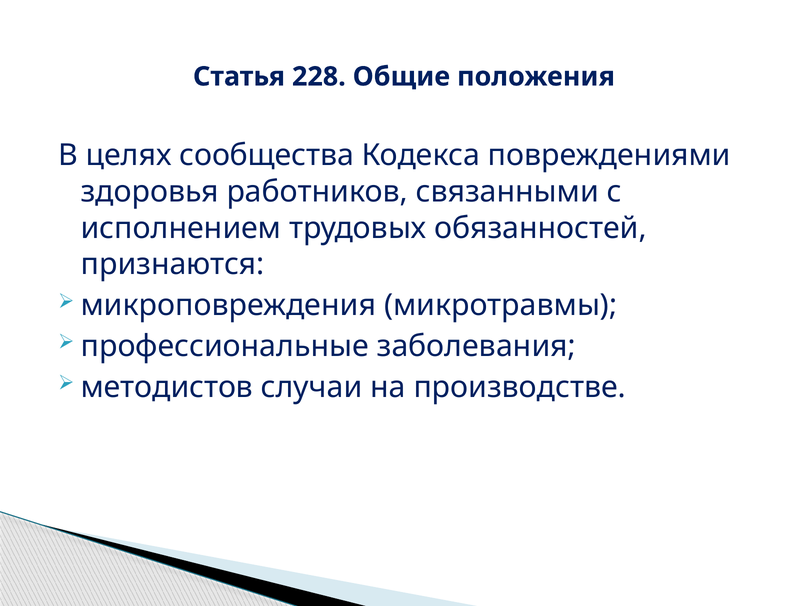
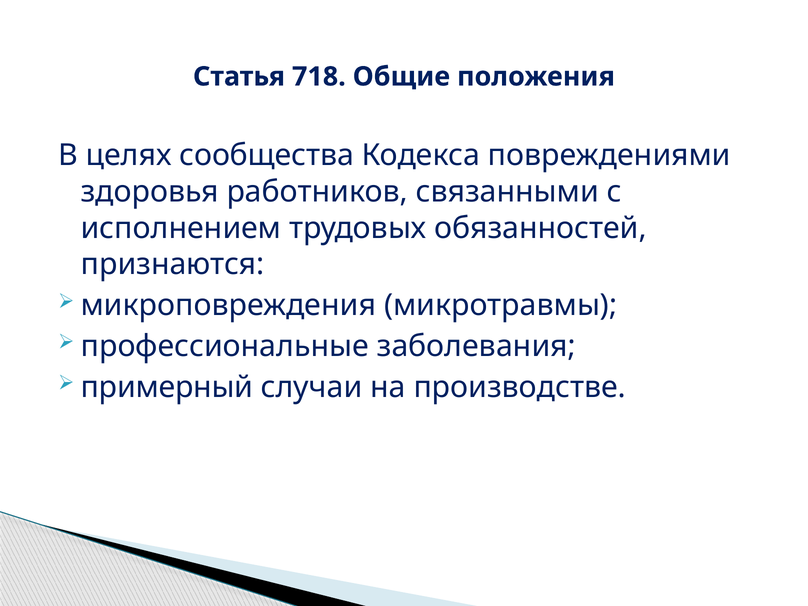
228: 228 -> 718 (319, 77)
методистов: методистов -> примерный (167, 387)
